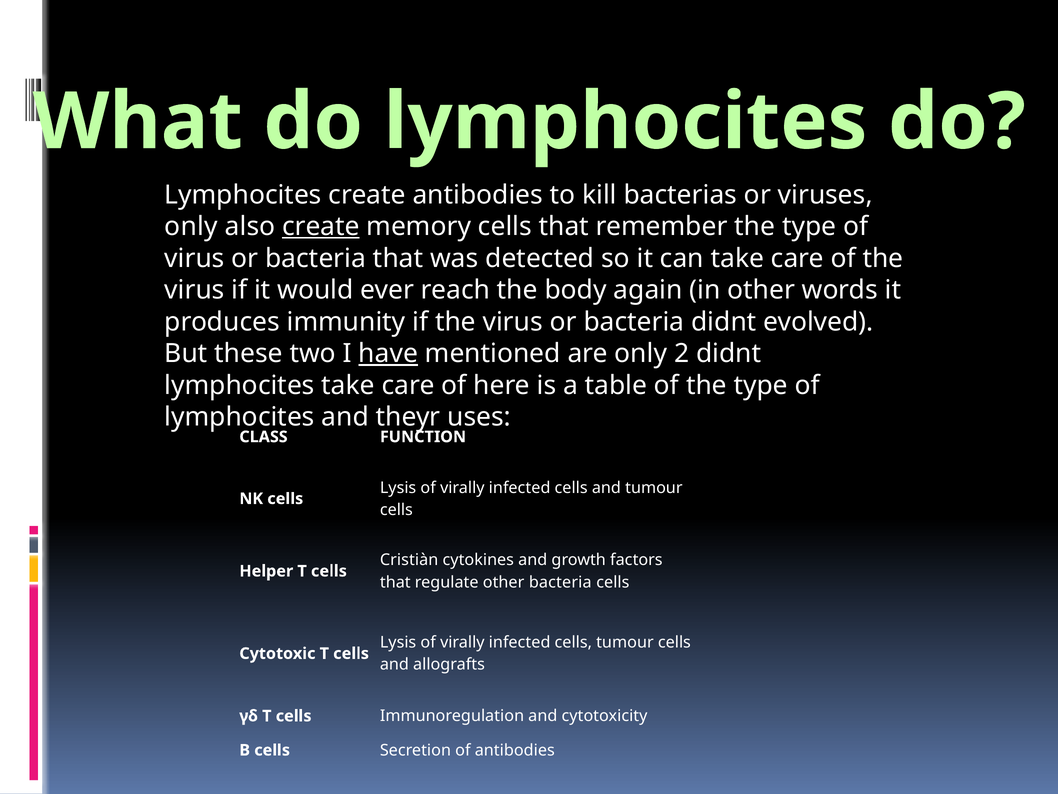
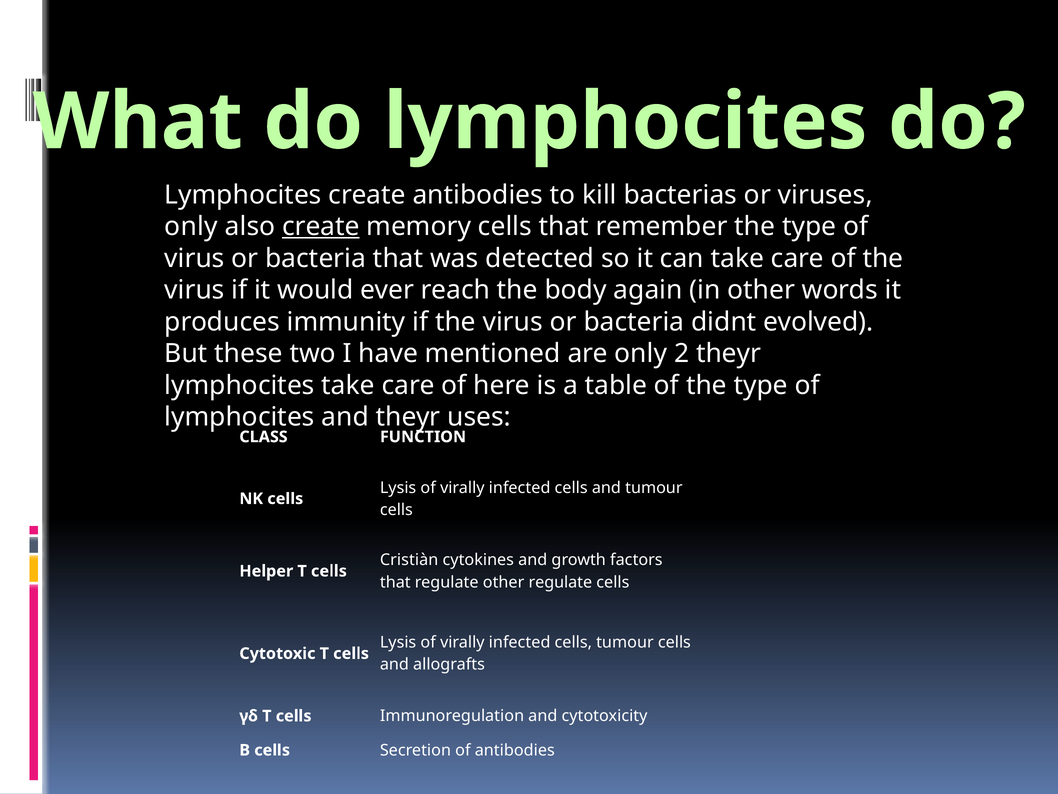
have underline: present -> none (388, 353)
2 didnt: didnt -> theyr (729, 353)
other bacteria: bacteria -> regulate (560, 582)
